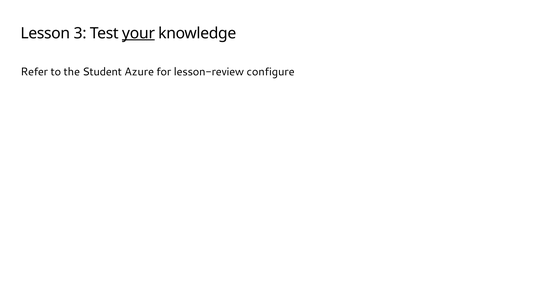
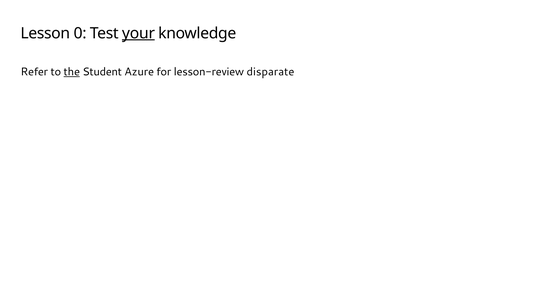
3: 3 -> 0 (80, 33)
the underline: none -> present (72, 72)
configure: configure -> disparate (270, 72)
